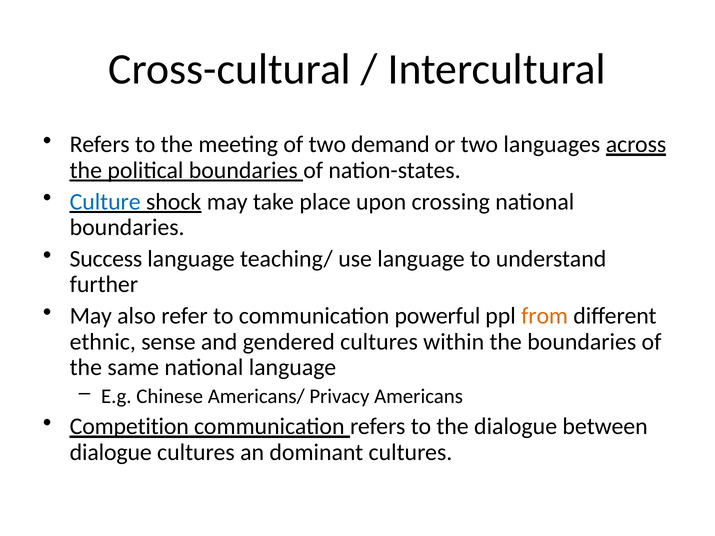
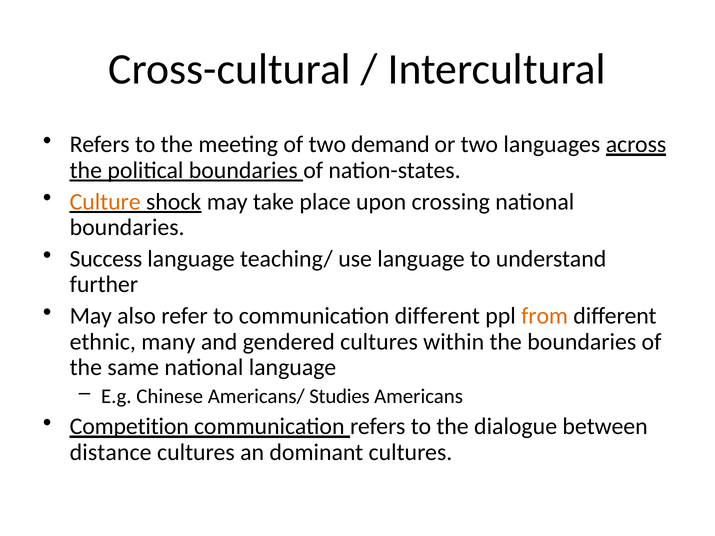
Culture colour: blue -> orange (105, 202)
communication powerful: powerful -> different (437, 316)
sense: sense -> many (168, 342)
Privacy: Privacy -> Studies (340, 396)
dialogue: dialogue -> distance (111, 452)
